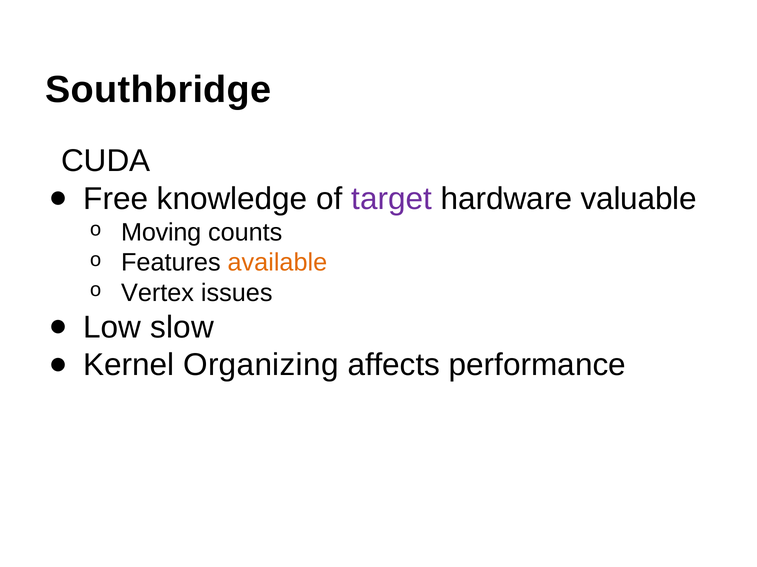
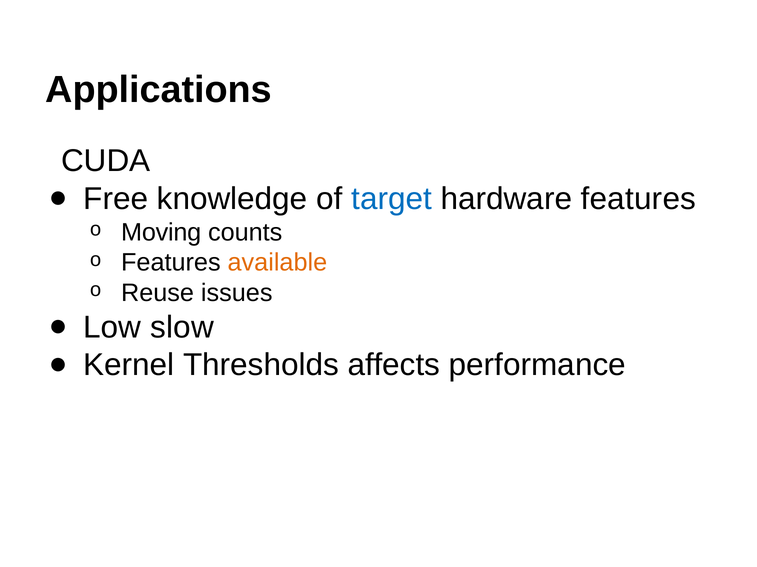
Southbridge: Southbridge -> Applications (159, 90)
target colour: purple -> blue (392, 199)
hardware valuable: valuable -> features (638, 199)
Vertex: Vertex -> Reuse (158, 293)
Organizing: Organizing -> Thresholds (261, 366)
